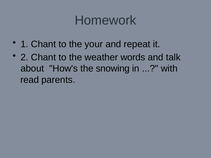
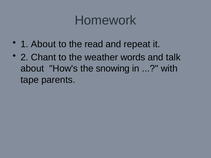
1 Chant: Chant -> About (43, 44)
your: your -> read (94, 44)
read: read -> tape (30, 80)
